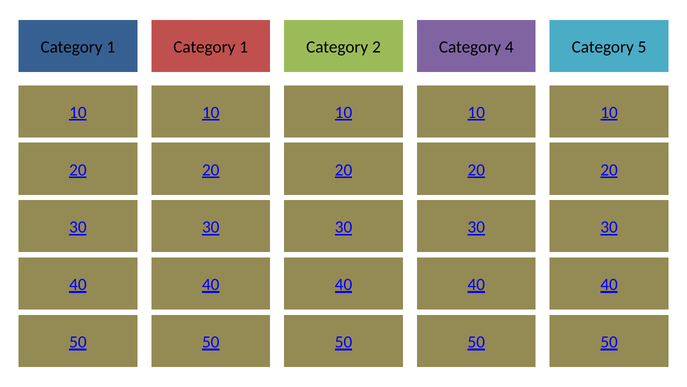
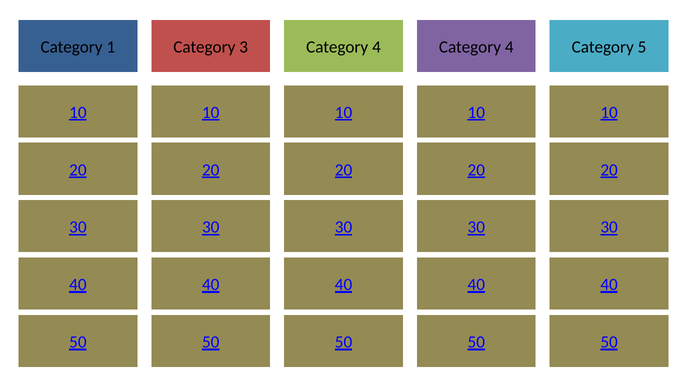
1: 1 -> 3 (244, 47)
2: 2 -> 4 (376, 47)
